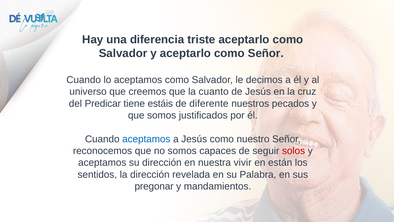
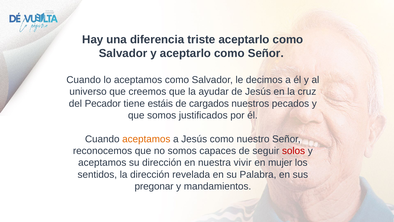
cuanto: cuanto -> ayudar (214, 92)
Predicar: Predicar -> Pecador (103, 103)
diferente: diferente -> cargados (209, 103)
aceptamos colour: blue -> orange (146, 139)
están: están -> mujer (280, 162)
